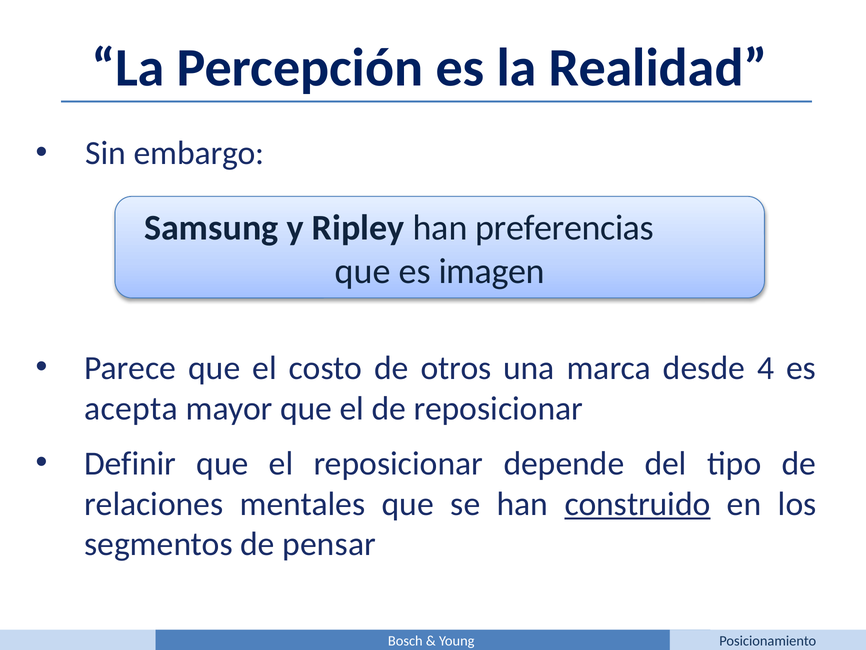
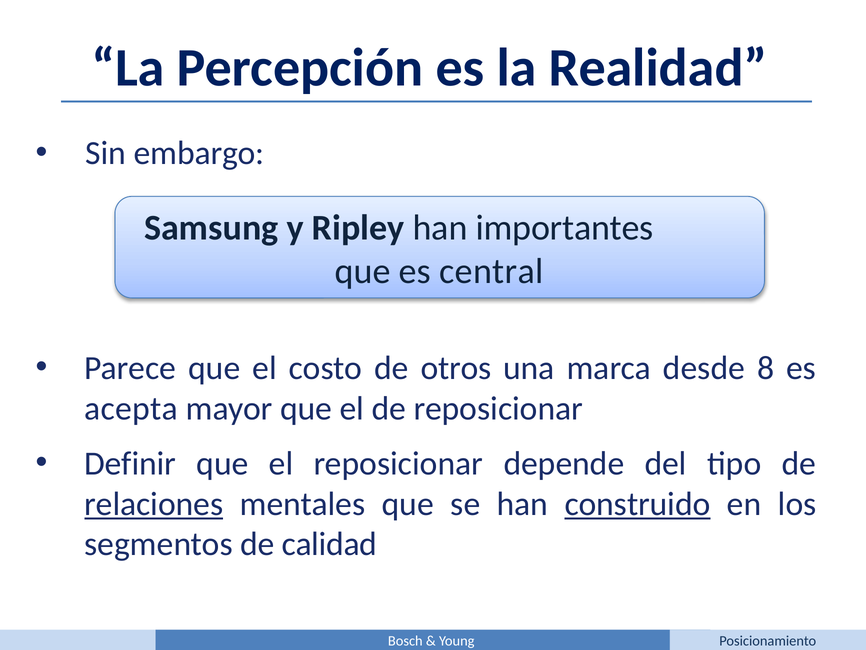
preferencias: preferencias -> importantes (565, 228)
imagen: imagen -> central (491, 271)
4: 4 -> 8 (766, 368)
relaciones underline: none -> present (154, 504)
pensar: pensar -> calidad (329, 544)
